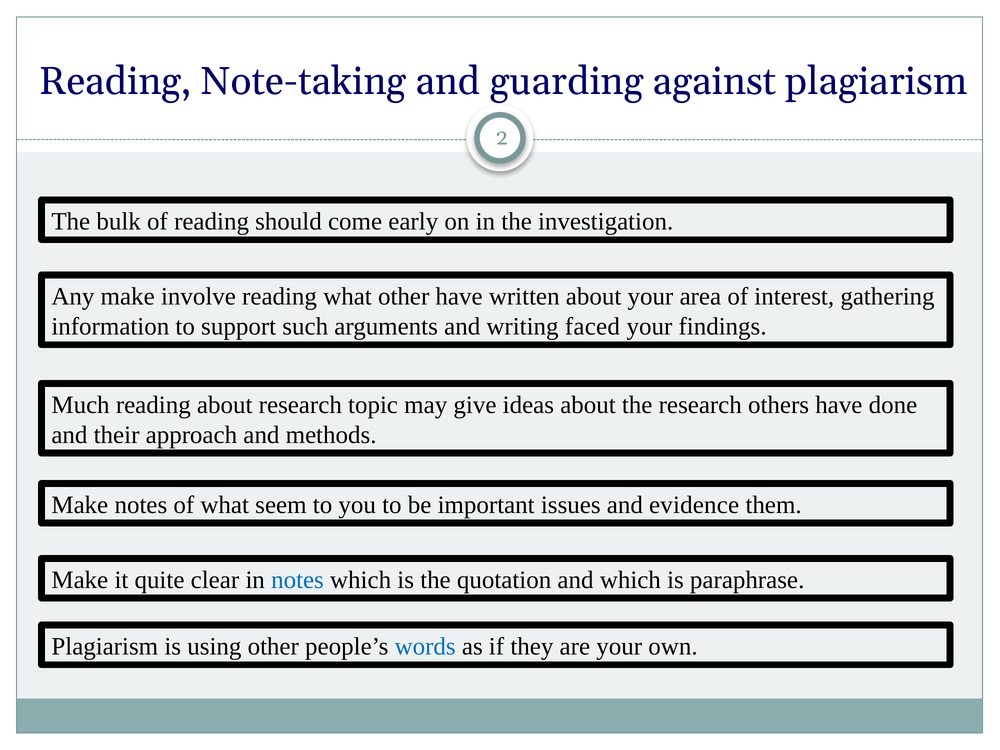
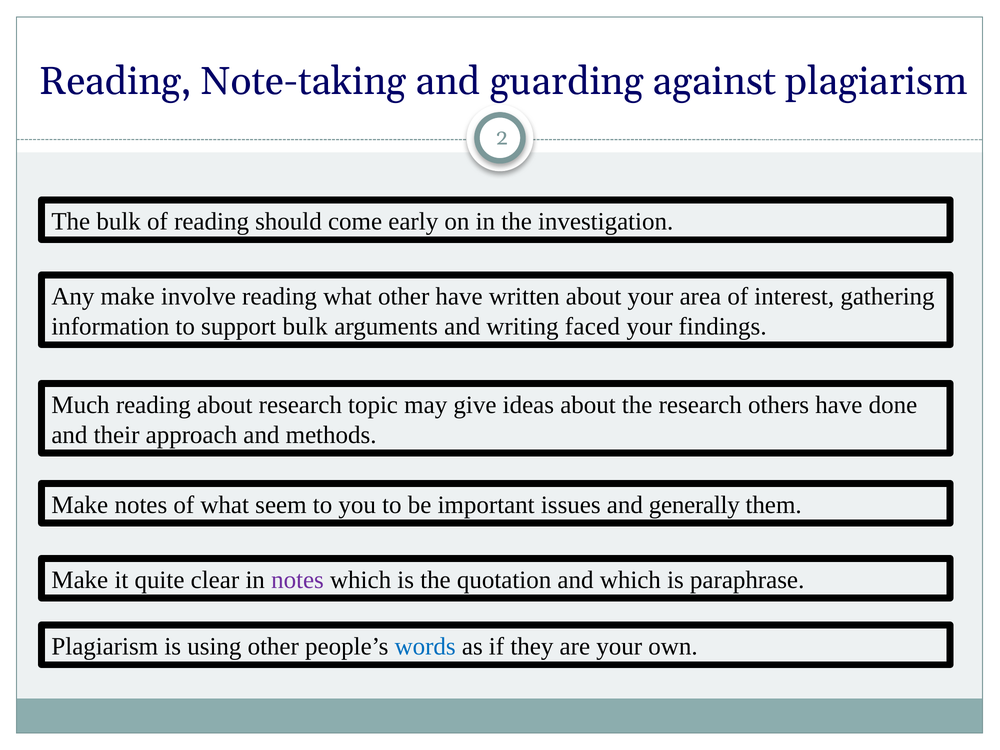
support such: such -> bulk (305, 327)
evidence: evidence -> generally (694, 505)
notes colour: blue -> purple (297, 580)
